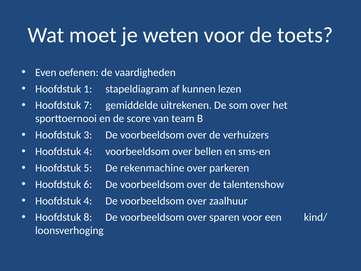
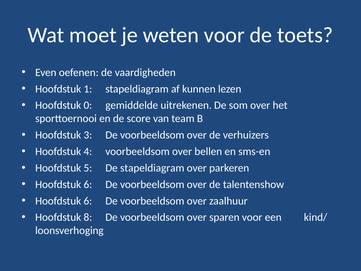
7: 7 -> 0 (88, 105)
De rekenmachine: rekenmachine -> stapeldiagram (152, 168)
4: 4 -> 6 (88, 201)
